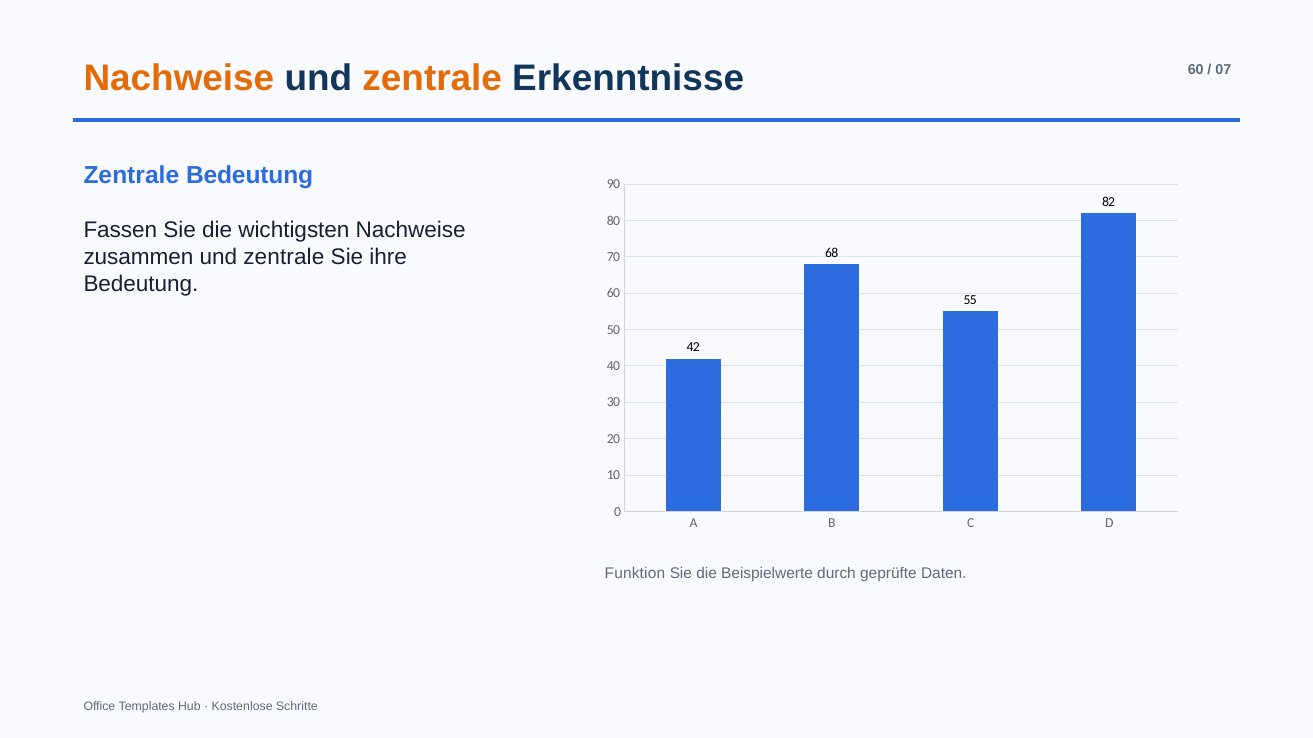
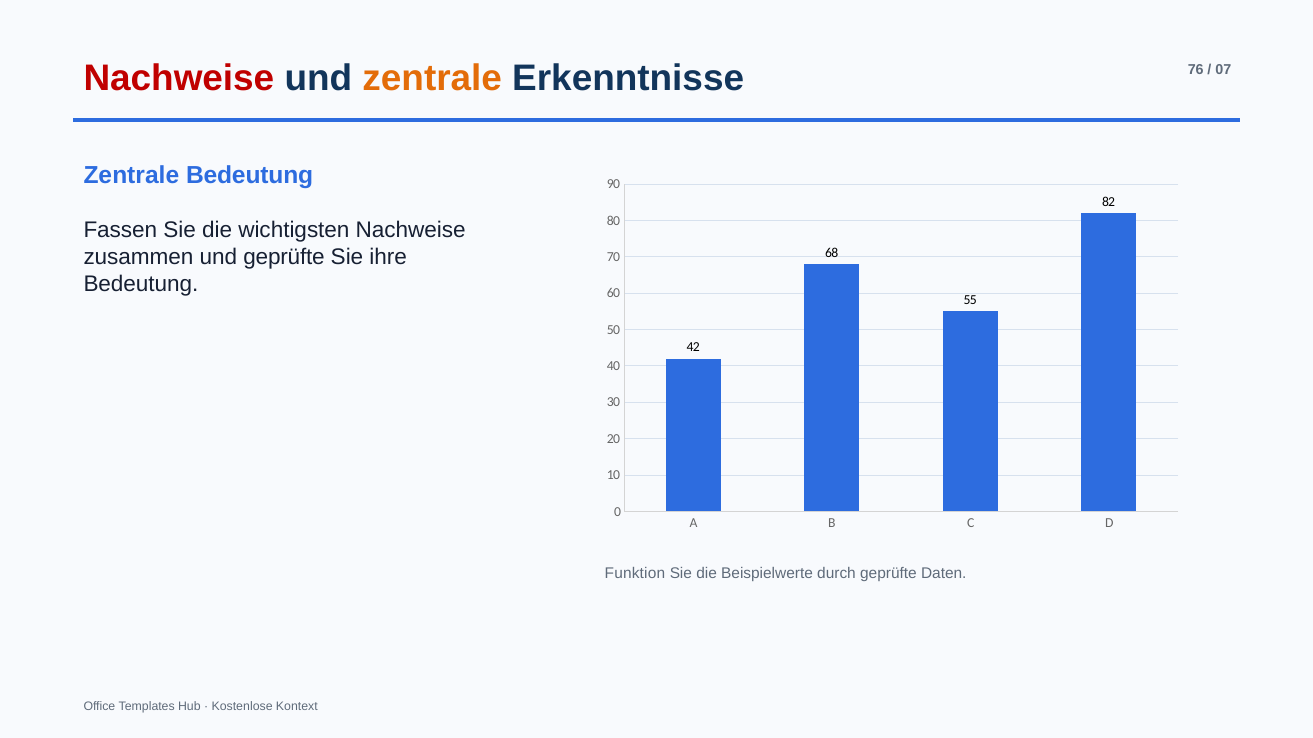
Nachweise colour: orange -> red (179, 79)
Erkenntnisse 60: 60 -> 76 (1196, 70)
zusammen und zentrale: zentrale -> geprüfte (284, 257)
Schritte: Schritte -> Kontext (297, 707)
